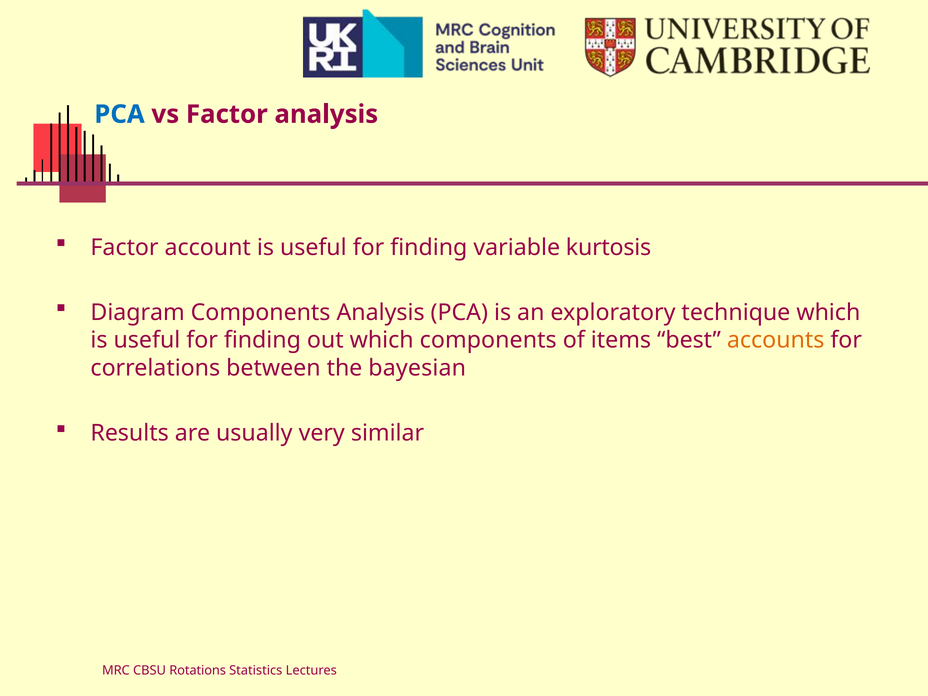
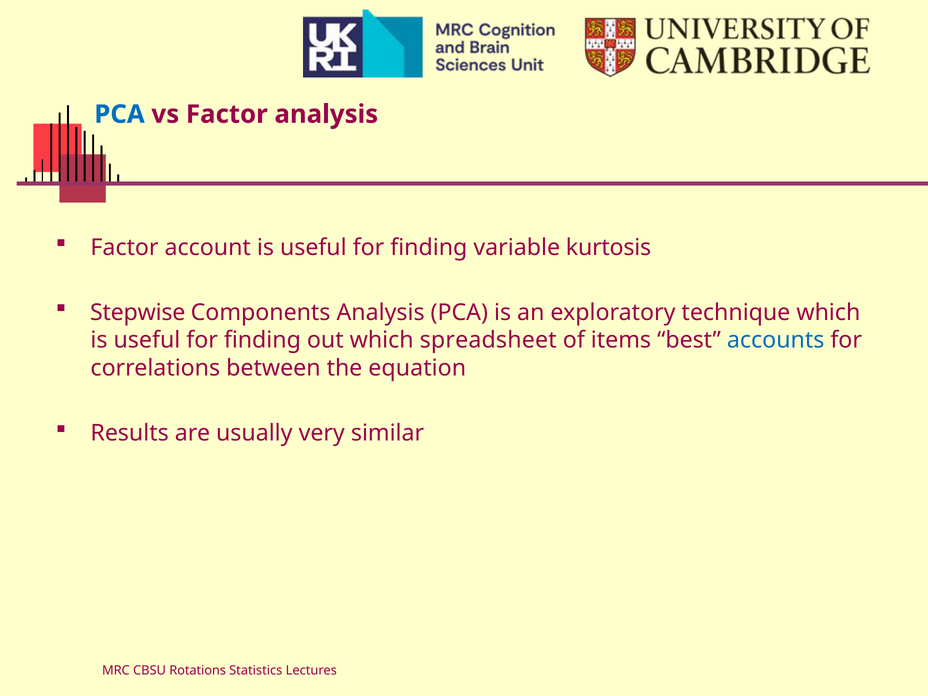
Diagram: Diagram -> Stepwise (138, 313)
which components: components -> spreadsheet (488, 340)
accounts colour: orange -> blue (776, 340)
bayesian: bayesian -> equation (417, 368)
